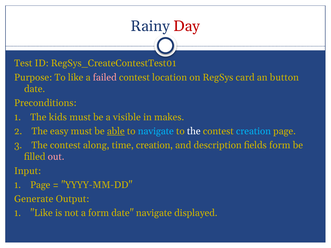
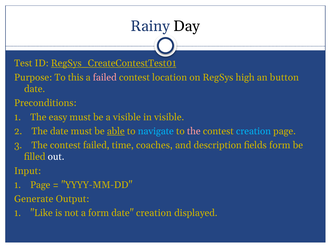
Day colour: red -> black (187, 26)
RegSys_CreateContestTest01 underline: none -> present (114, 63)
To like: like -> this (76, 77)
card: card -> high (245, 77)
kids: kids -> easy (58, 117)
in makes: makes -> visible (169, 117)
The easy: easy -> date (59, 131)
the colour: white -> pink (194, 131)
contest along: along -> failed (96, 145)
time creation: creation -> coaches (154, 145)
out colour: pink -> white (56, 157)
date navigate: navigate -> creation (154, 213)
